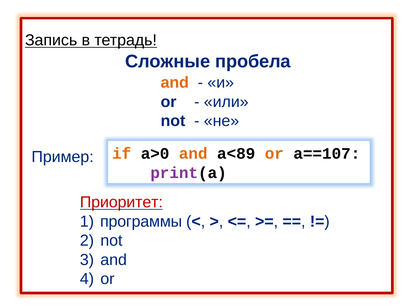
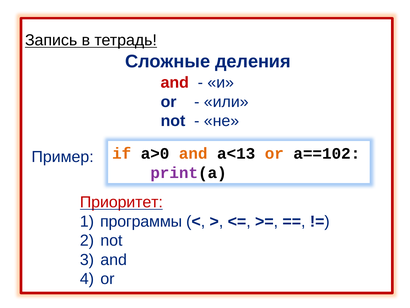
пробела: пробела -> деления (253, 61)
and colour: orange -> red (175, 82)
a<89: a<89 -> a<13 (236, 153)
a==107: a==107 -> a==102 (327, 153)
